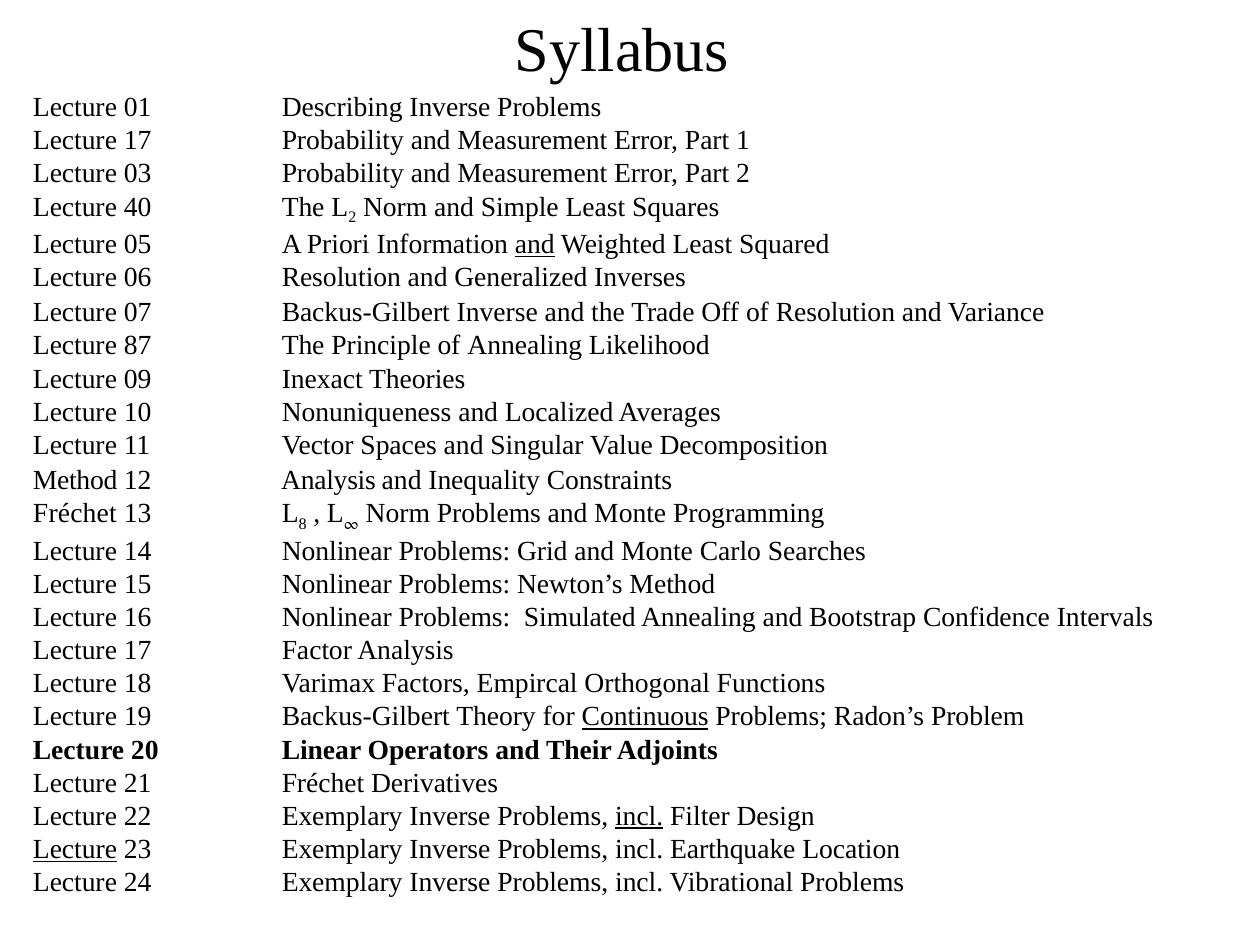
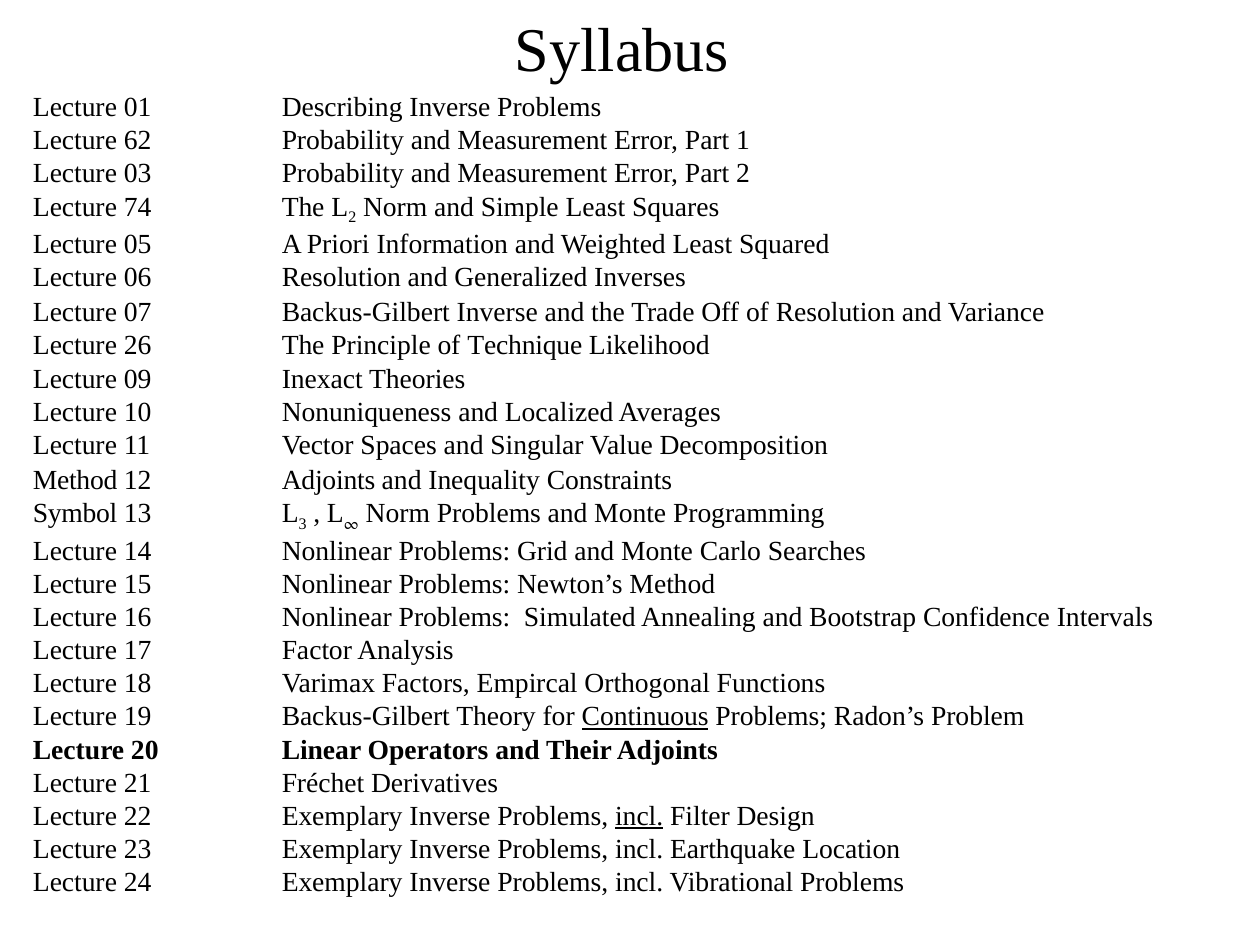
17: 17 -> 62 (138, 141)
40: 40 -> 74 (138, 207)
and underline: present -> none (535, 245)
87: 87 -> 26 (138, 346)
of Annealing: Annealing -> Technique (525, 346)
12 Analysis: Analysis -> Adjoints (329, 480)
Fréchet: Fréchet -> Symbol (75, 513)
8: 8 -> 3 (303, 524)
Lecture underline: present -> none (75, 849)
